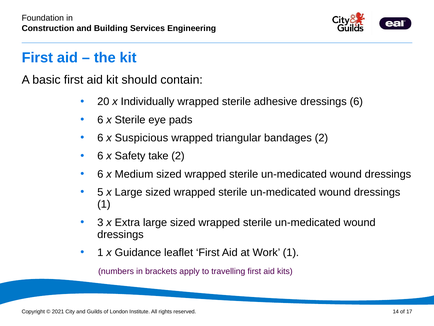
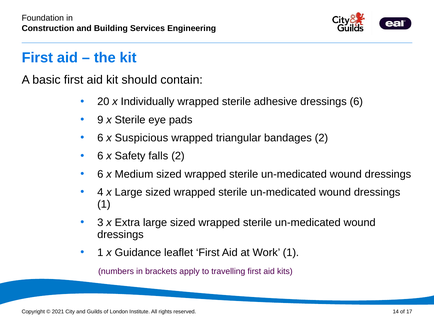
6: 6 -> 9 (100, 120)
take: take -> falls (158, 156)
5: 5 -> 4 (100, 192)
